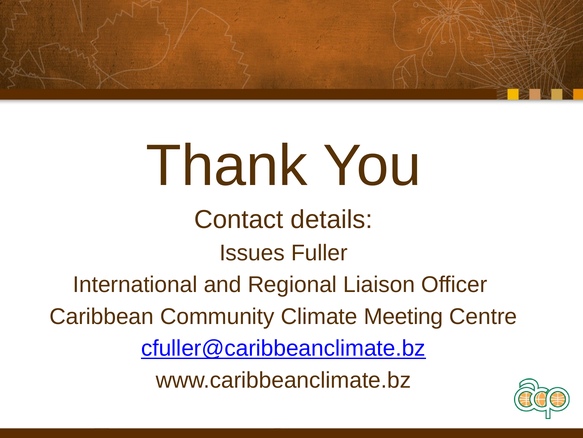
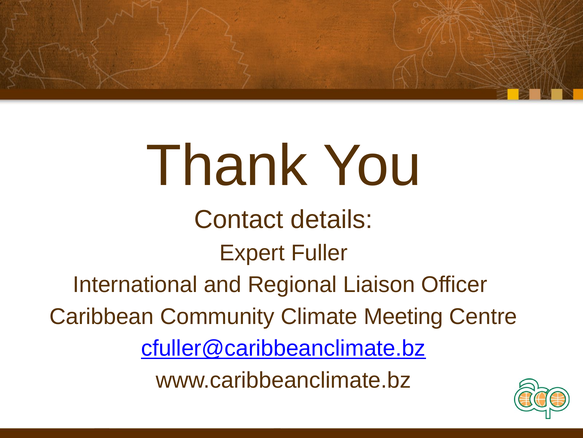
Issues: Issues -> Expert (252, 253)
